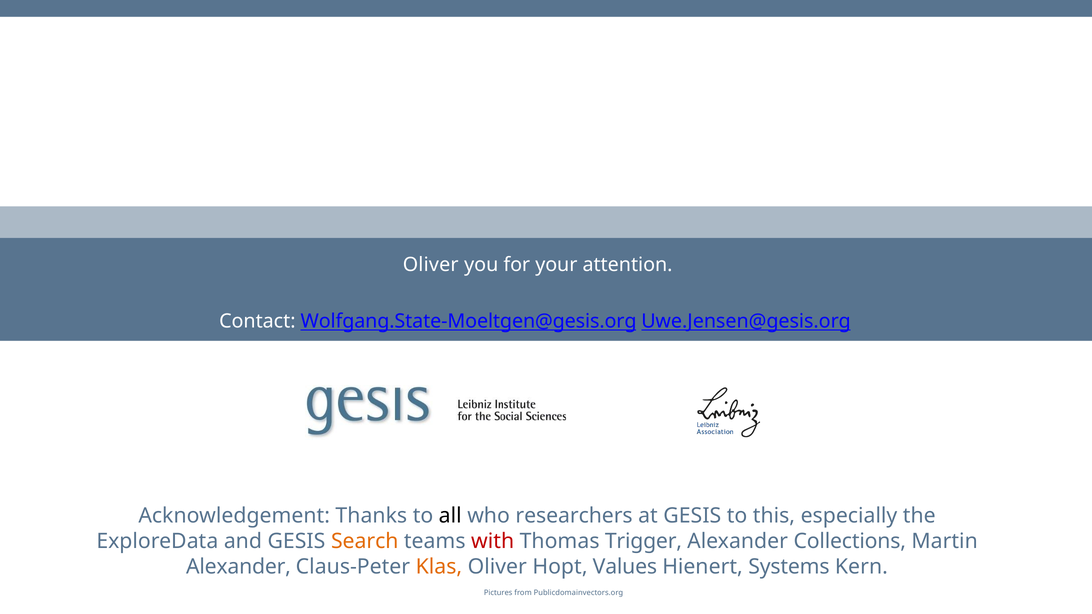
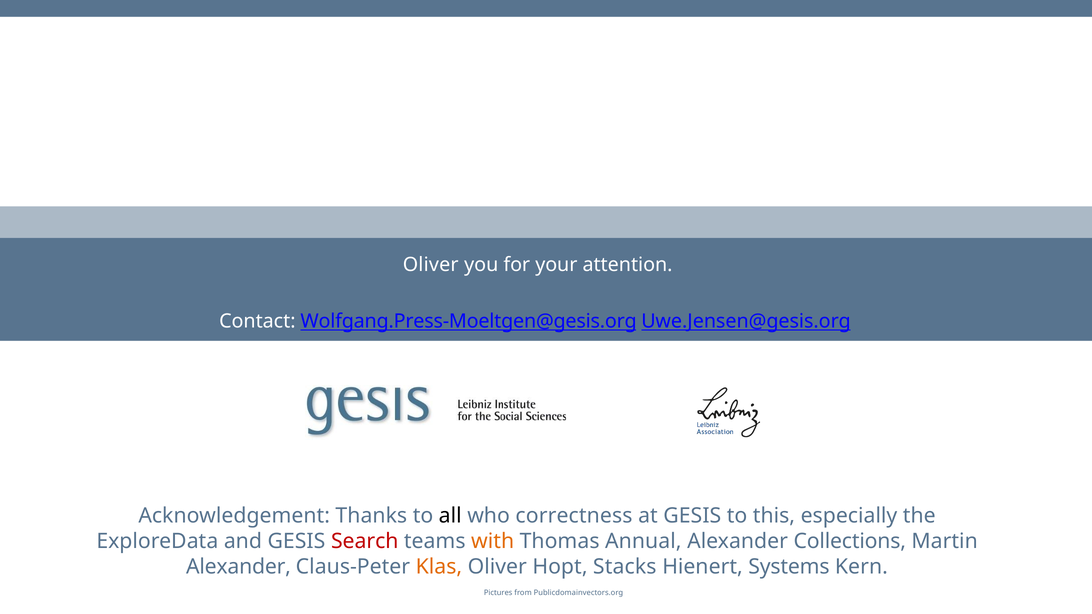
Wolfgang.State-Moeltgen@gesis.org: Wolfgang.State-Moeltgen@gesis.org -> Wolfgang.Press-Moeltgen@gesis.org (469, 321)
researchers: researchers -> correctness (574, 516)
Search colour: orange -> red (365, 541)
with colour: red -> orange (493, 541)
Trigger: Trigger -> Annual (643, 541)
Values: Values -> Stacks (625, 567)
